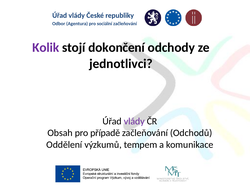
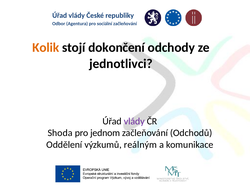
Kolik colour: purple -> orange (46, 47)
Obsah: Obsah -> Shoda (60, 133)
případě: případě -> jednom (105, 133)
tempem: tempem -> reálným (140, 144)
